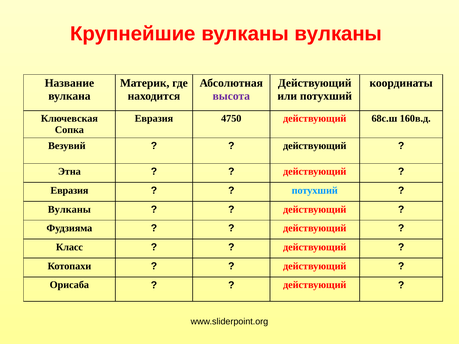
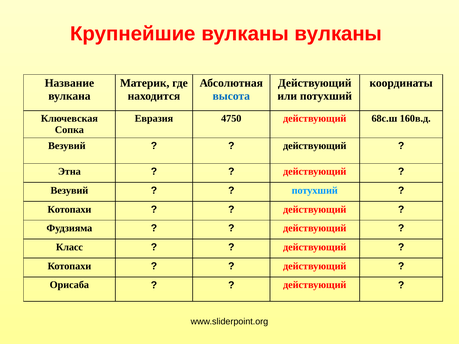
высота colour: purple -> blue (231, 96)
Евразия: Евразия -> Везувий (69, 191)
Вулканы: Вулканы -> Котопахи (69, 209)
